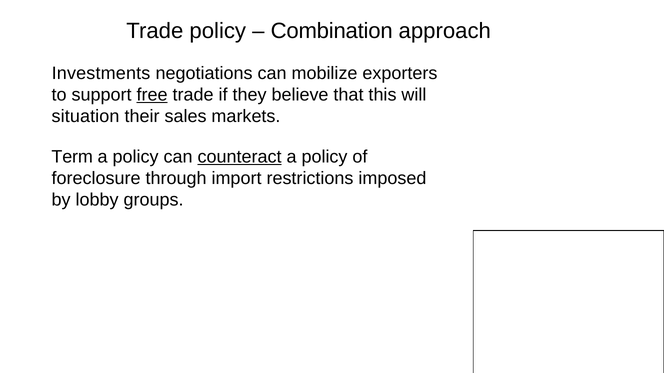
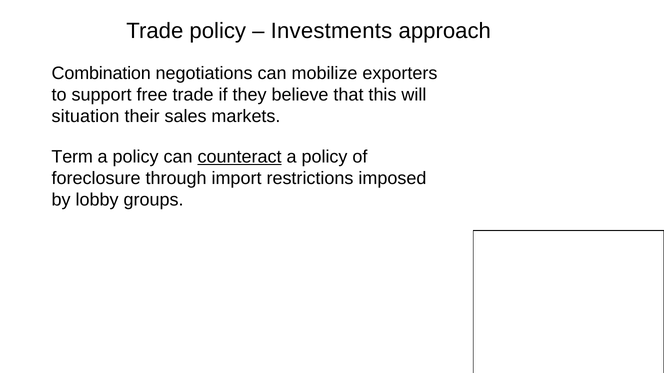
Combination: Combination -> Investments (331, 31)
Investments: Investments -> Combination (101, 74)
free underline: present -> none (152, 95)
